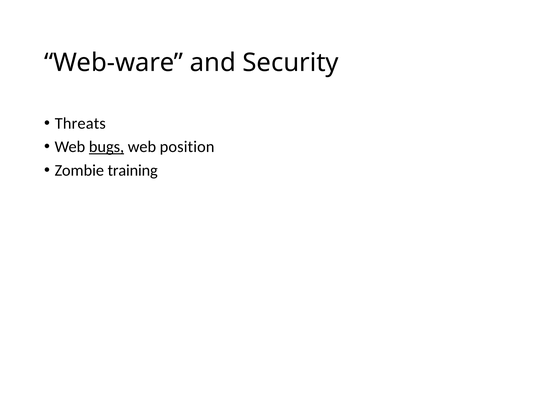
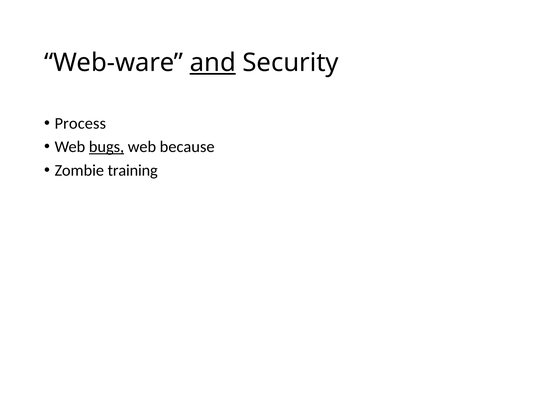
and underline: none -> present (213, 63)
Threats: Threats -> Process (80, 123)
position: position -> because (187, 147)
